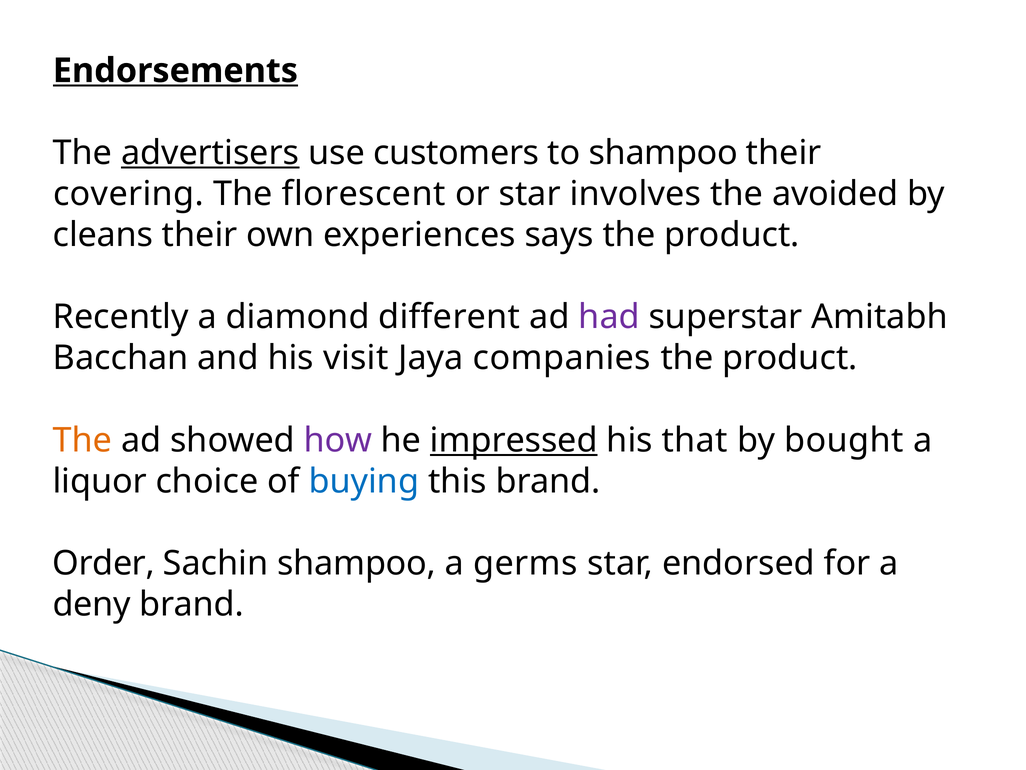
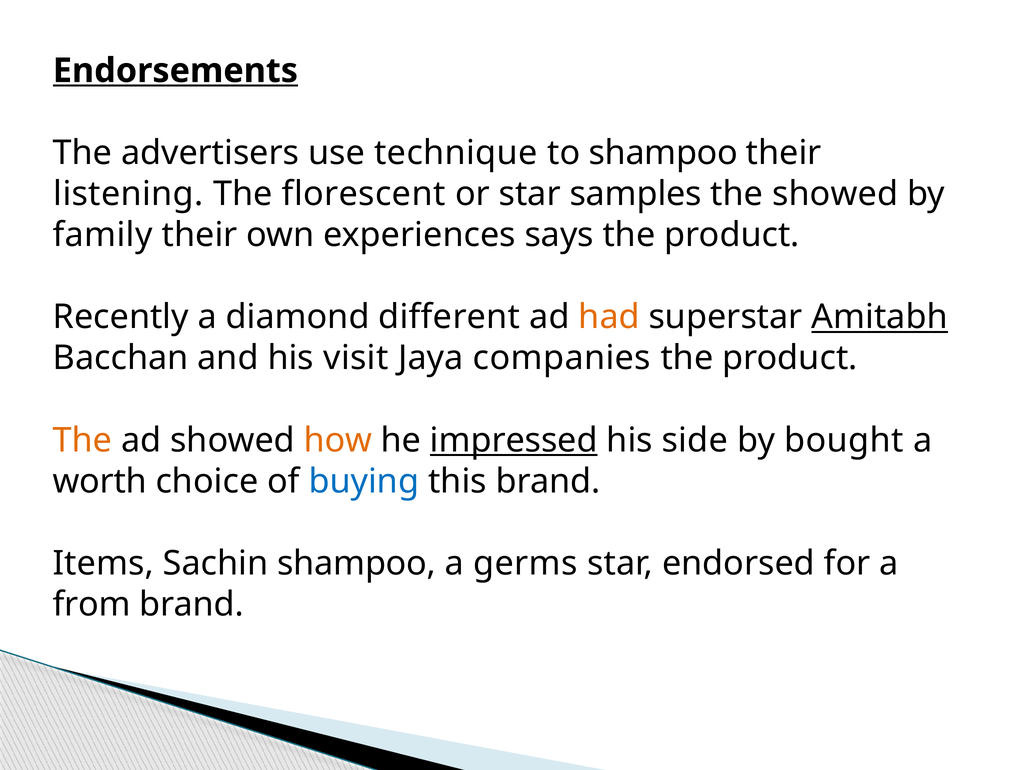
advertisers underline: present -> none (210, 153)
customers: customers -> technique (456, 153)
covering: covering -> listening (128, 194)
involves: involves -> samples (636, 194)
the avoided: avoided -> showed (835, 194)
cleans: cleans -> family (103, 235)
had colour: purple -> orange (609, 317)
Amitabh underline: none -> present (880, 317)
how colour: purple -> orange (338, 440)
that: that -> side (695, 440)
liquor: liquor -> worth (100, 481)
Order: Order -> Items (103, 563)
deny: deny -> from (92, 604)
